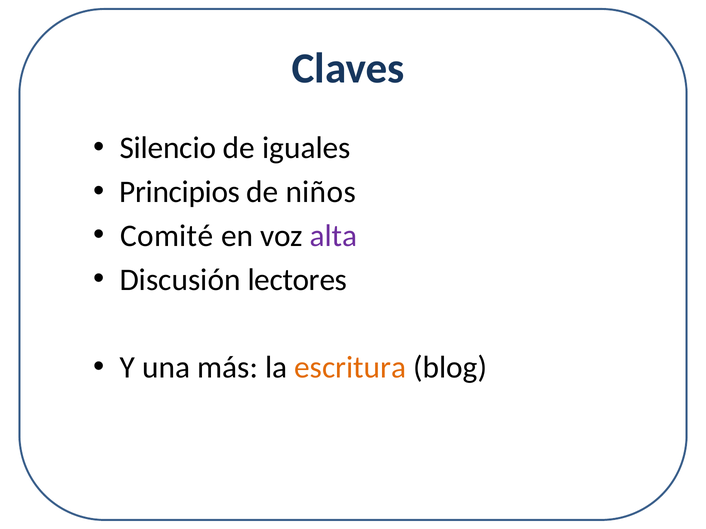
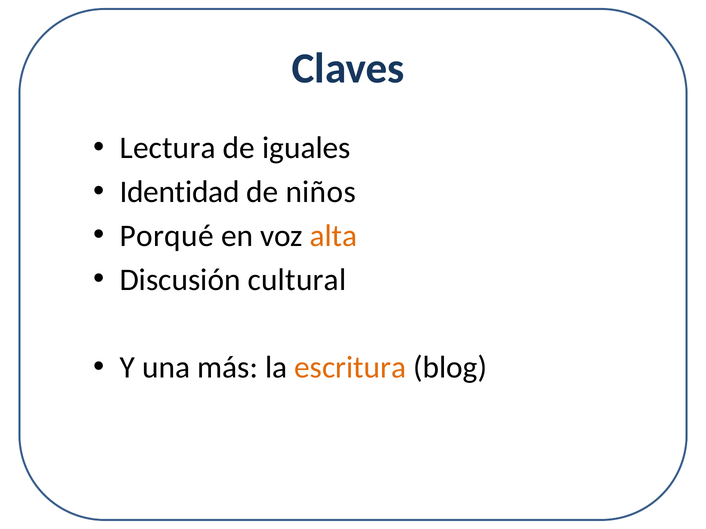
Silencio: Silencio -> Lectura (168, 148)
Principios: Principios -> Identidad (180, 192)
Comité: Comité -> Porqué (167, 236)
alta colour: purple -> orange (334, 236)
lectores: lectores -> cultural (297, 280)
